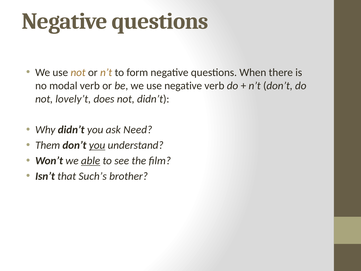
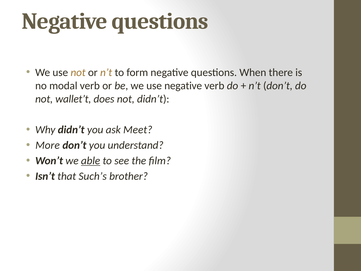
lovely’t: lovely’t -> wallet’t (73, 99)
Need: Need -> Meet (138, 130)
Them: Them -> More (48, 145)
you underline: present -> none (97, 145)
